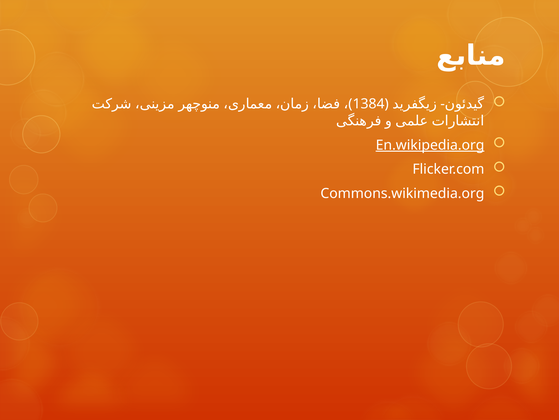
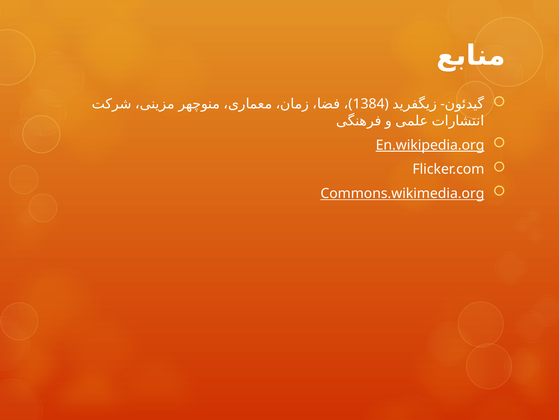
Commons.wikimedia.org underline: none -> present (402, 193)
